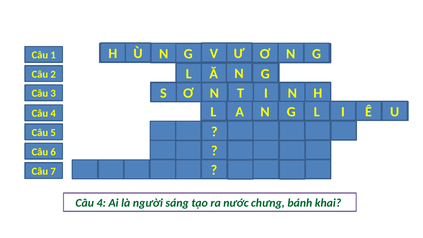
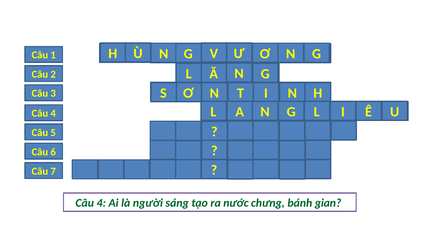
khai: khai -> gian (328, 203)
